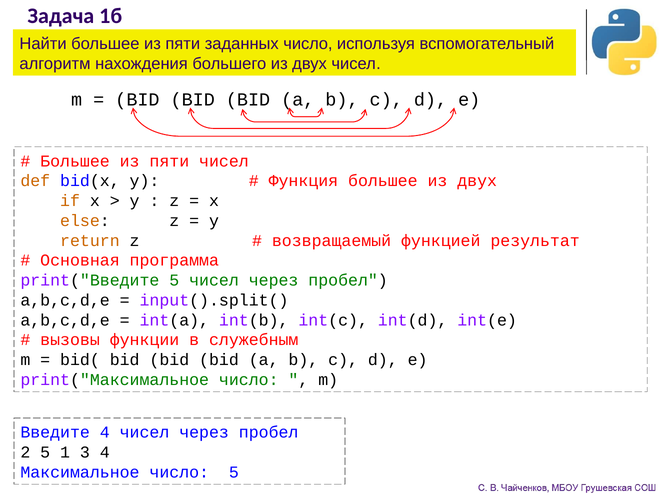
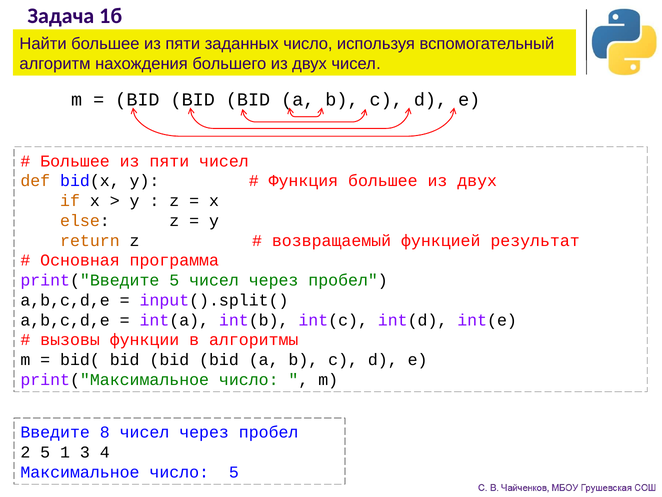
служебным: служебным -> алгоритмы (254, 340)
Введите 4: 4 -> 8 (105, 432)
